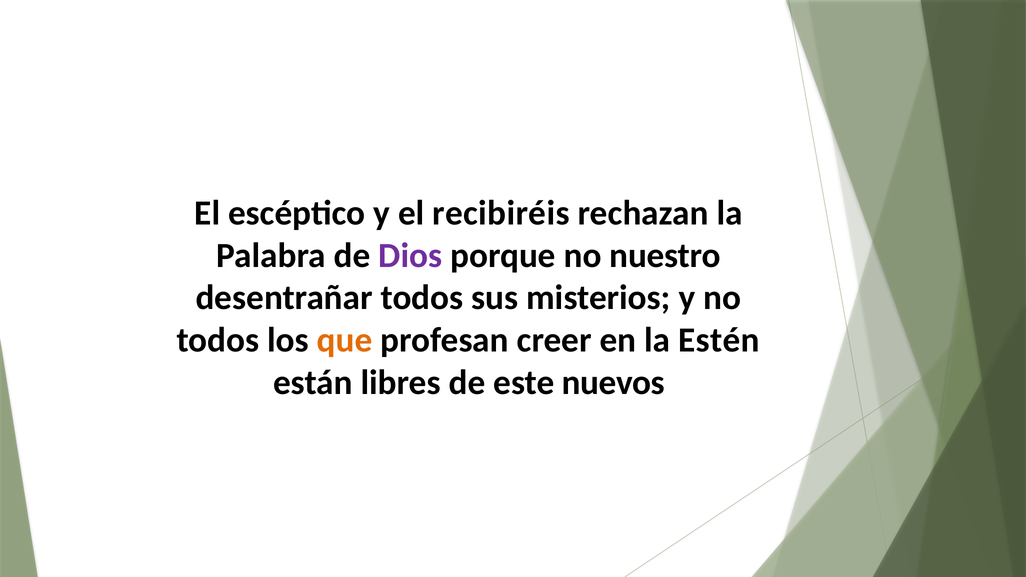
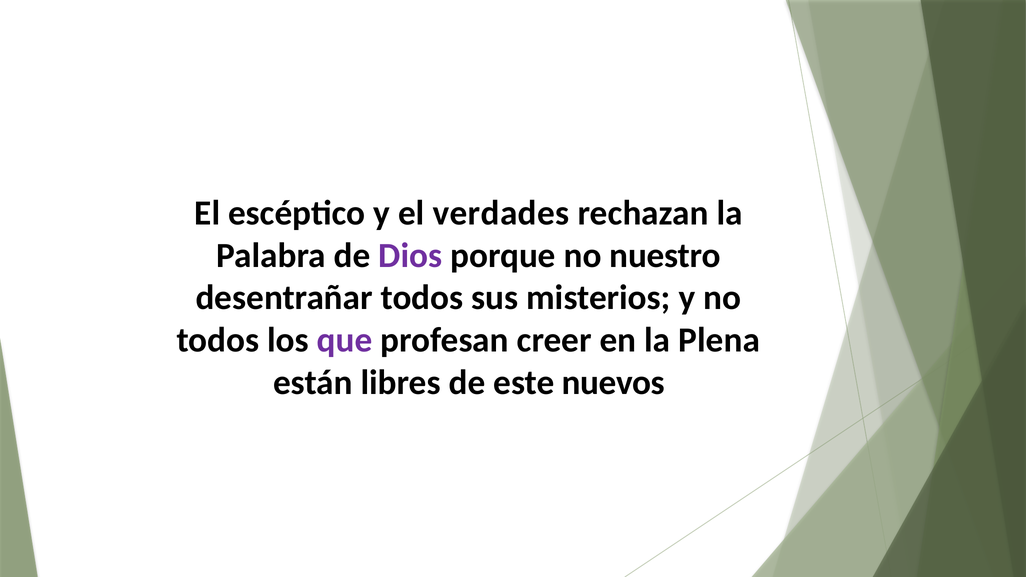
recibiréis: recibiréis -> verdades (501, 213)
que colour: orange -> purple (345, 340)
Estén: Estén -> Plena (719, 340)
